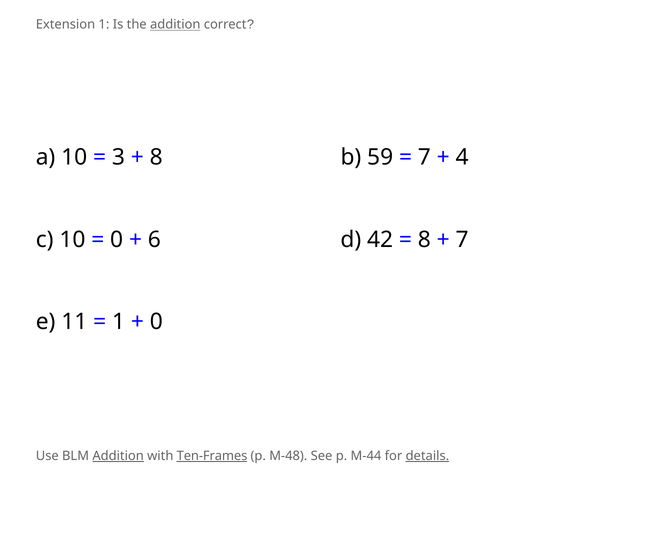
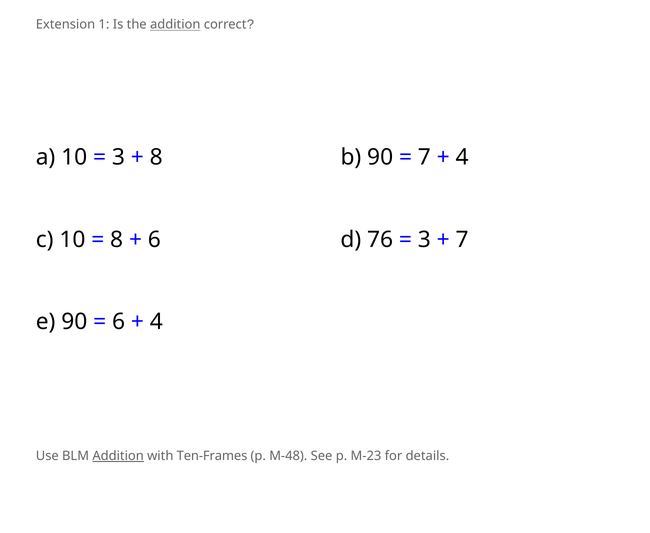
b 59: 59 -> 90 (380, 157)
0: 0 -> 8 (117, 240)
42: 42 -> 76 (380, 240)
8: 8 -> 3 (424, 240)
e 11: 11 -> 90 (74, 322)
1: 1 -> 6 (119, 322)
0: 0 -> 4 (156, 322)
Ten-Frames underline: present -> none (212, 456)
M-44: M-44 -> M-23 (366, 456)
details underline: present -> none (427, 456)
